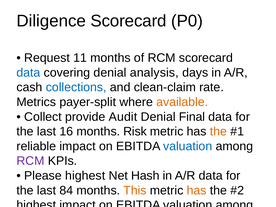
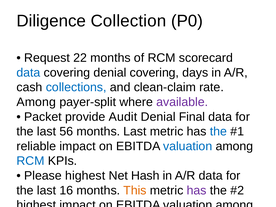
Diligence Scorecard: Scorecard -> Collection (128, 21)
11: 11 -> 22 (80, 58)
denial analysis: analysis -> covering (154, 73)
Metrics: Metrics -> Among (36, 102)
available colour: orange -> purple (182, 102)
Collect: Collect -> Packet (43, 117)
16: 16 -> 56 (66, 131)
months Risk: Risk -> Last (135, 131)
the colour: orange -> blue (218, 131)
RCM colour: purple -> blue (30, 161)
84: 84 -> 16 (66, 190)
has colour: orange -> purple (197, 190)
